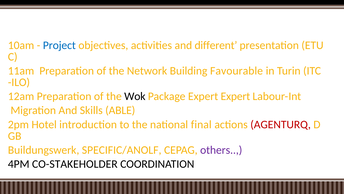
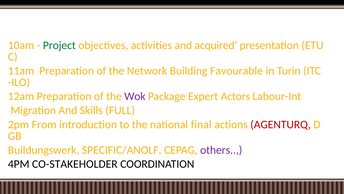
Project colour: blue -> green (59, 45)
different: different -> acquired (216, 45)
Wok colour: black -> purple (135, 96)
Expert Expert: Expert -> Actors (235, 96)
ABLE: ABLE -> FULL (120, 110)
Hotel: Hotel -> From (44, 124)
